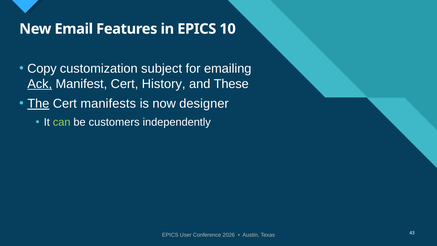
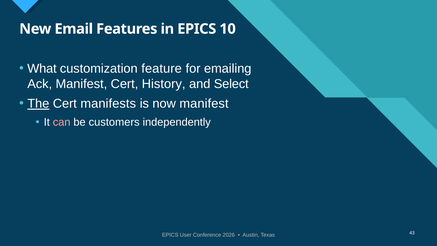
Copy: Copy -> What (42, 68)
subject: subject -> feature (162, 68)
Ack underline: present -> none (40, 84)
These: These -> Select (231, 84)
now designer: designer -> manifest (204, 104)
can colour: light green -> pink (62, 122)
